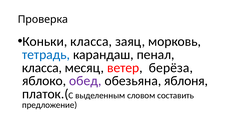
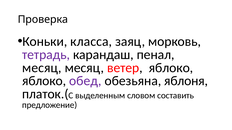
тетрадь colour: blue -> purple (46, 55)
класса: класса -> месяц (42, 68)
ветер берёза: берёза -> яблоко (171, 68)
